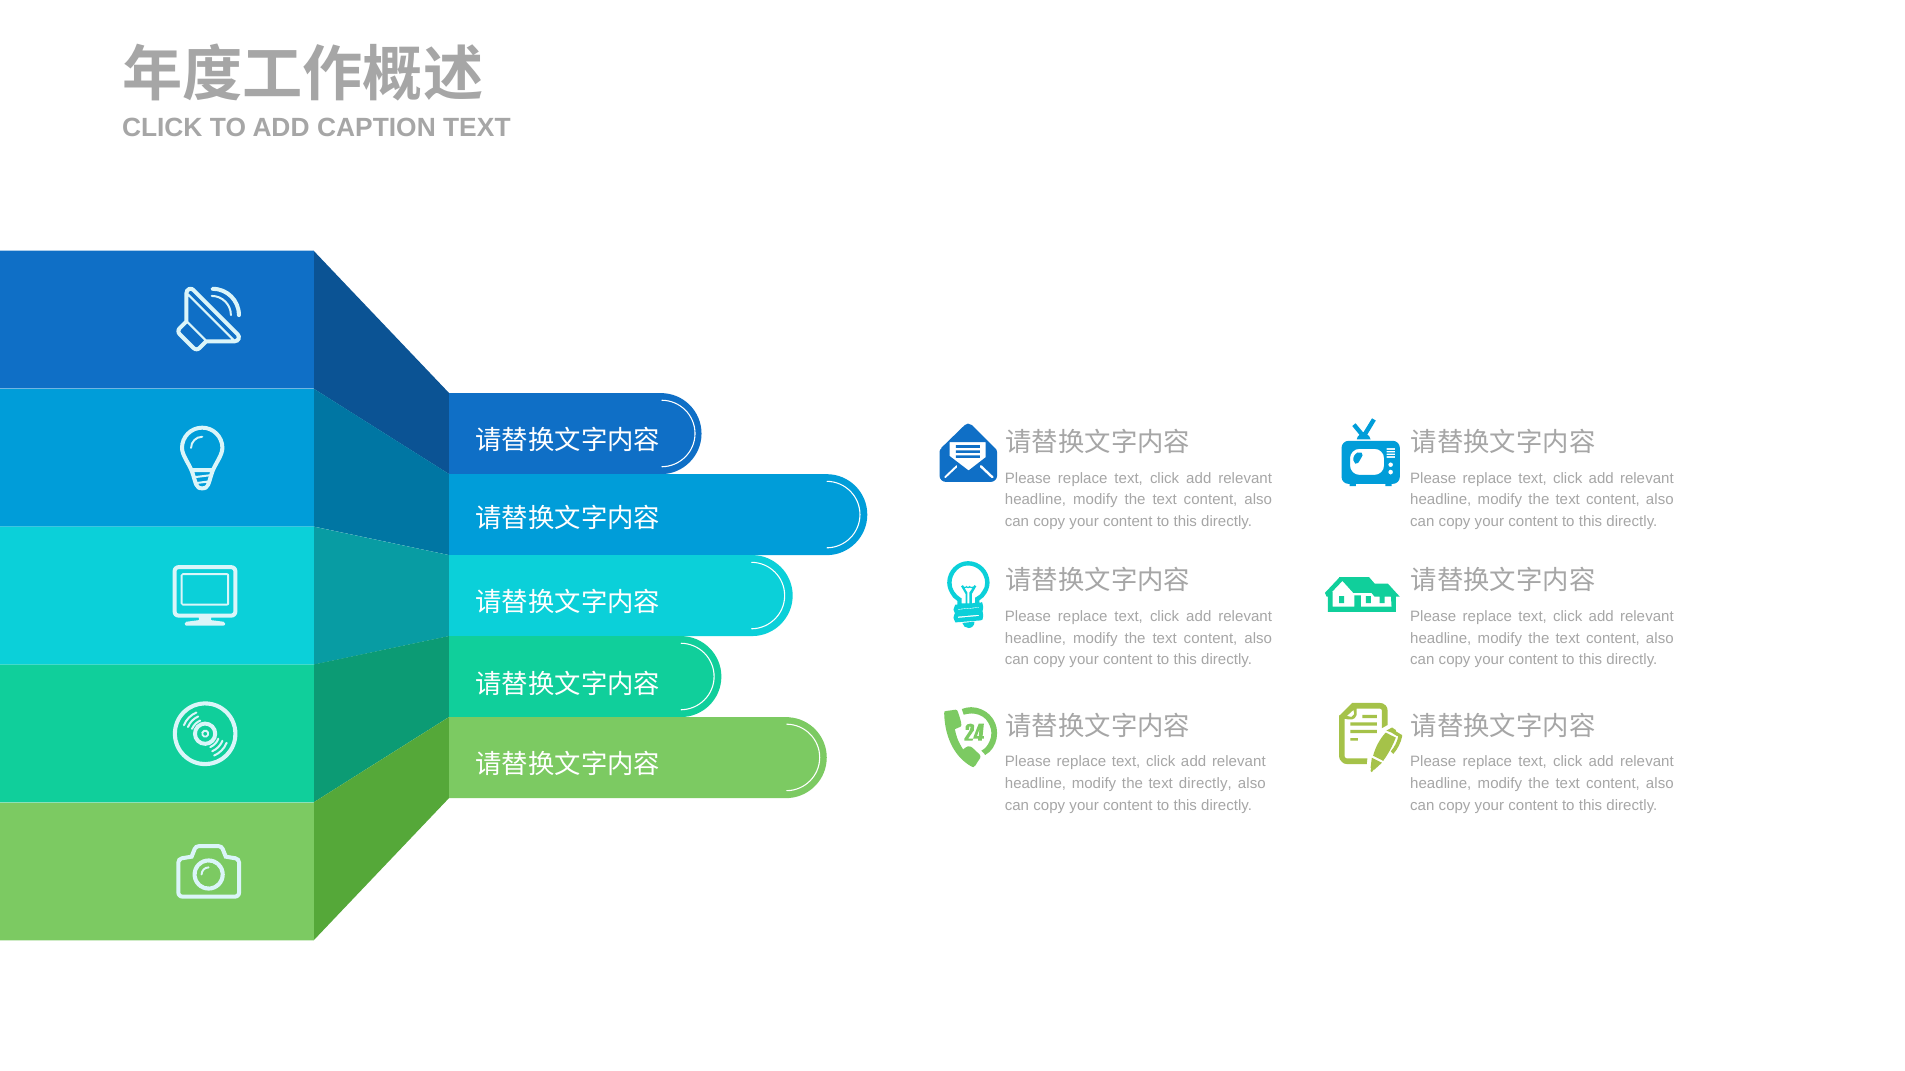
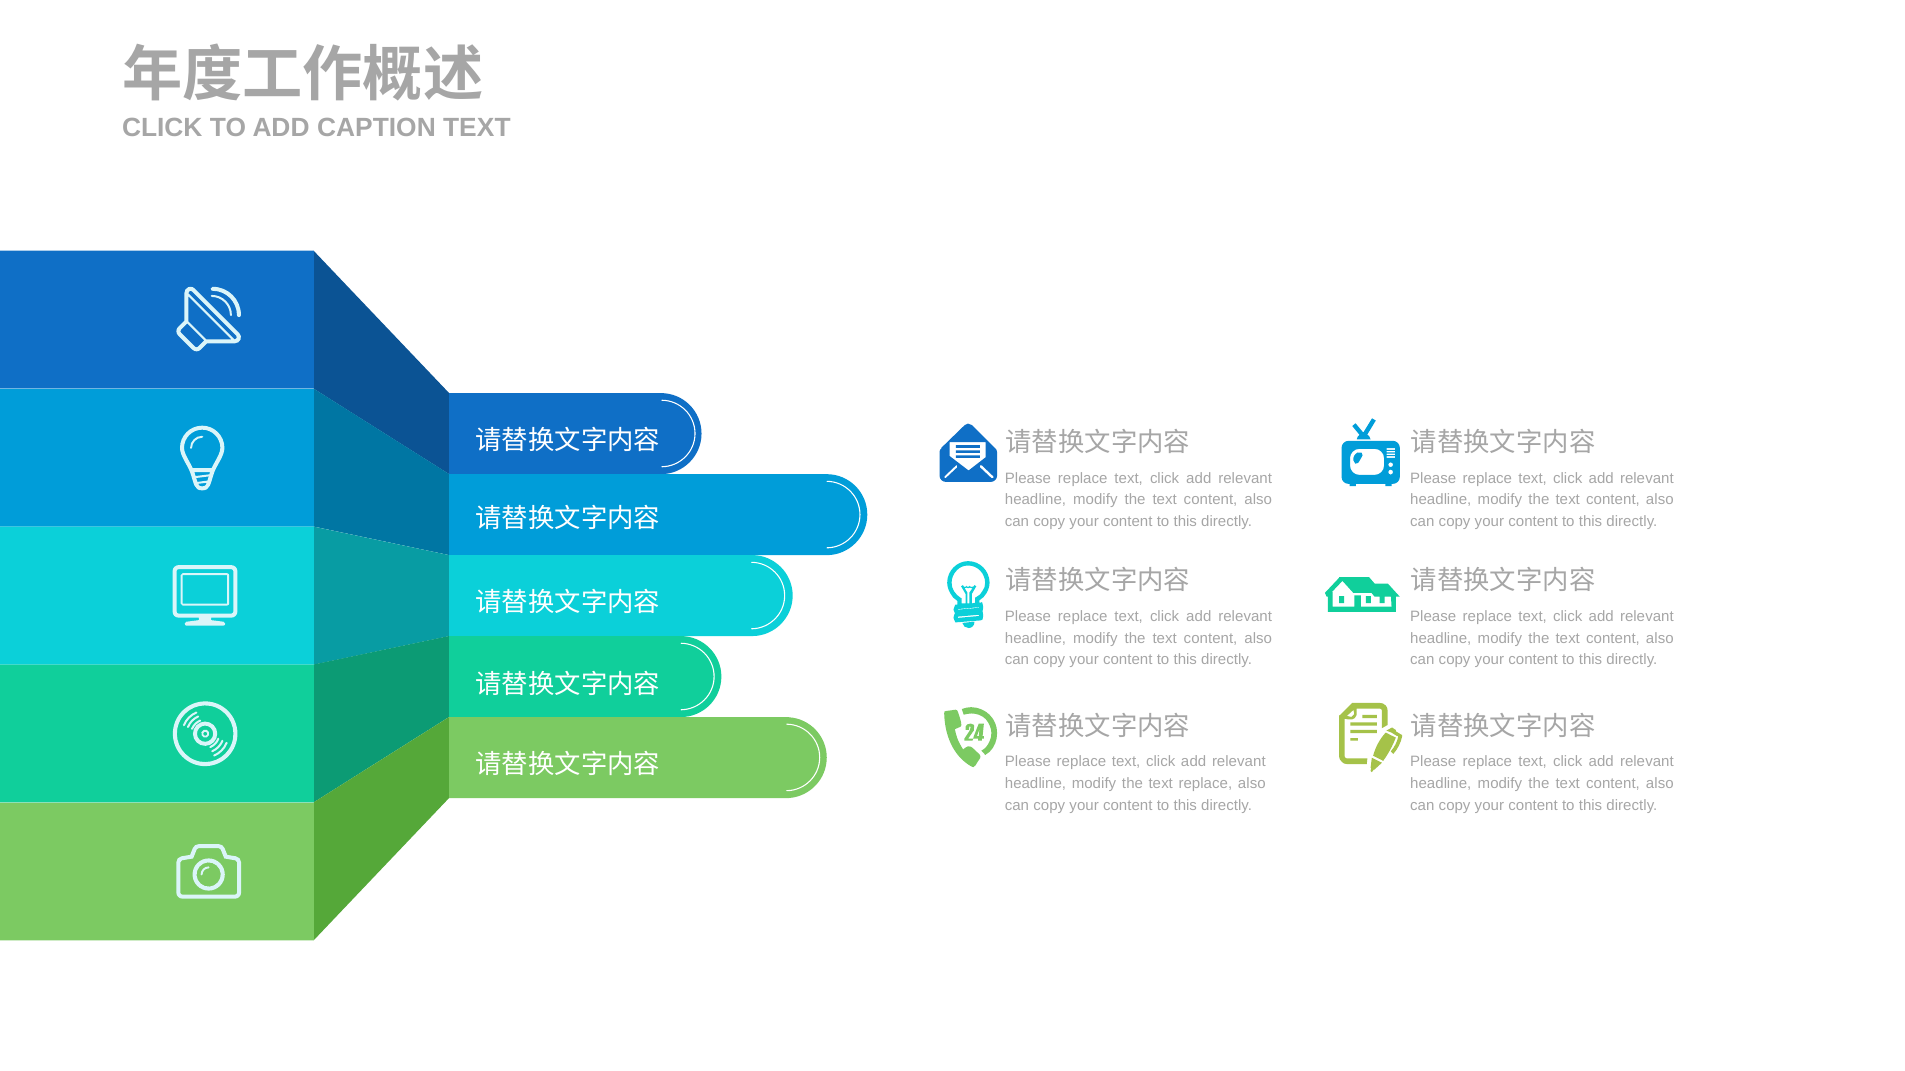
text directly: directly -> replace (1205, 784)
